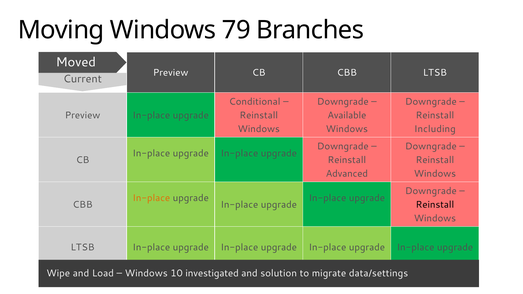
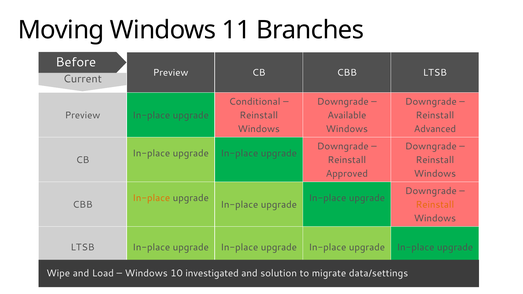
79: 79 -> 11 (236, 30)
Moved: Moved -> Before (76, 62)
Including: Including -> Advanced (435, 129)
Advanced: Advanced -> Approved (347, 174)
Reinstall colour: black -> orange (435, 205)
